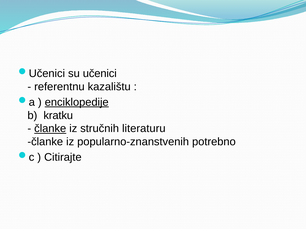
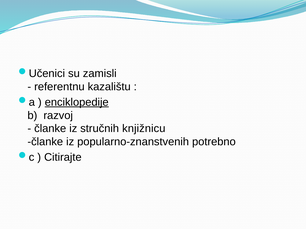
učenici: učenici -> zamisli (100, 74)
kratku: kratku -> razvoj (58, 116)
članke underline: present -> none (50, 129)
literaturu: literaturu -> knjižnicu (144, 129)
